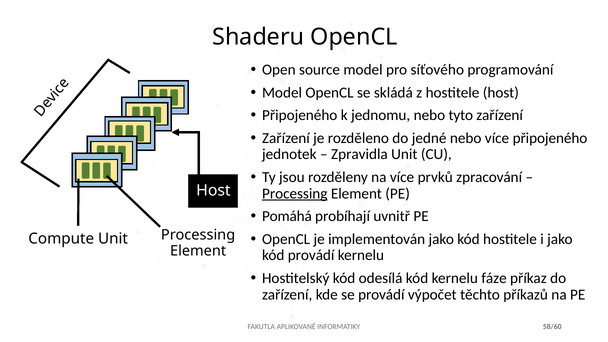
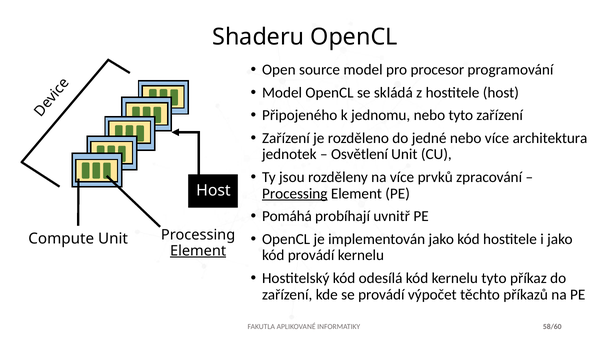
síťového: síťového -> procesor (437, 70)
více připojeného: připojeného -> architektura (550, 138)
Zpravidla: Zpravidla -> Osvětlení (359, 154)
Element underline: none -> present (198, 251)
kernelu fáze: fáze -> tyto (494, 278)
